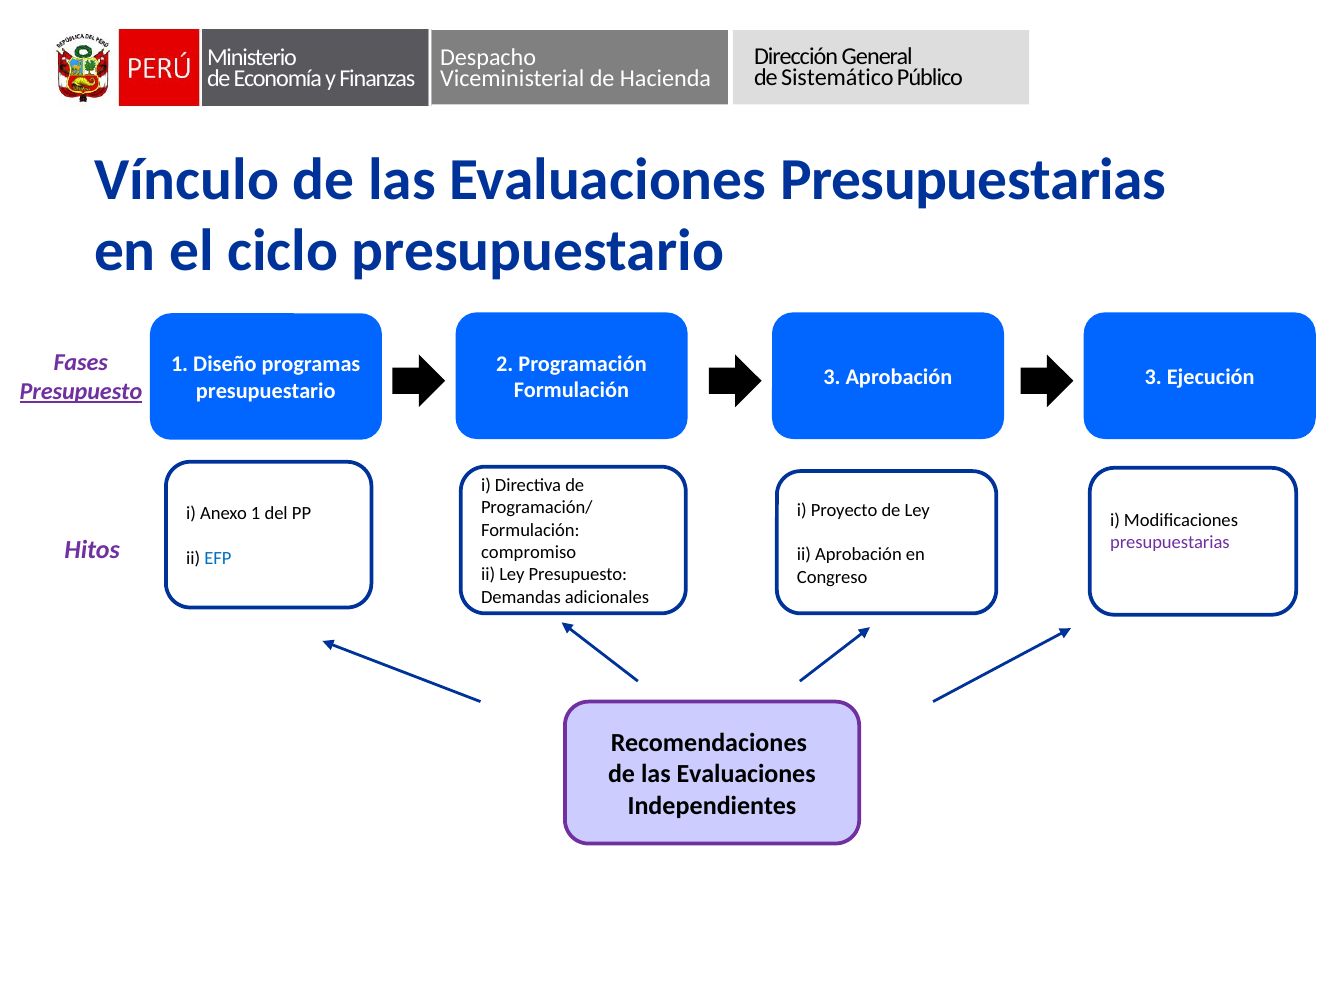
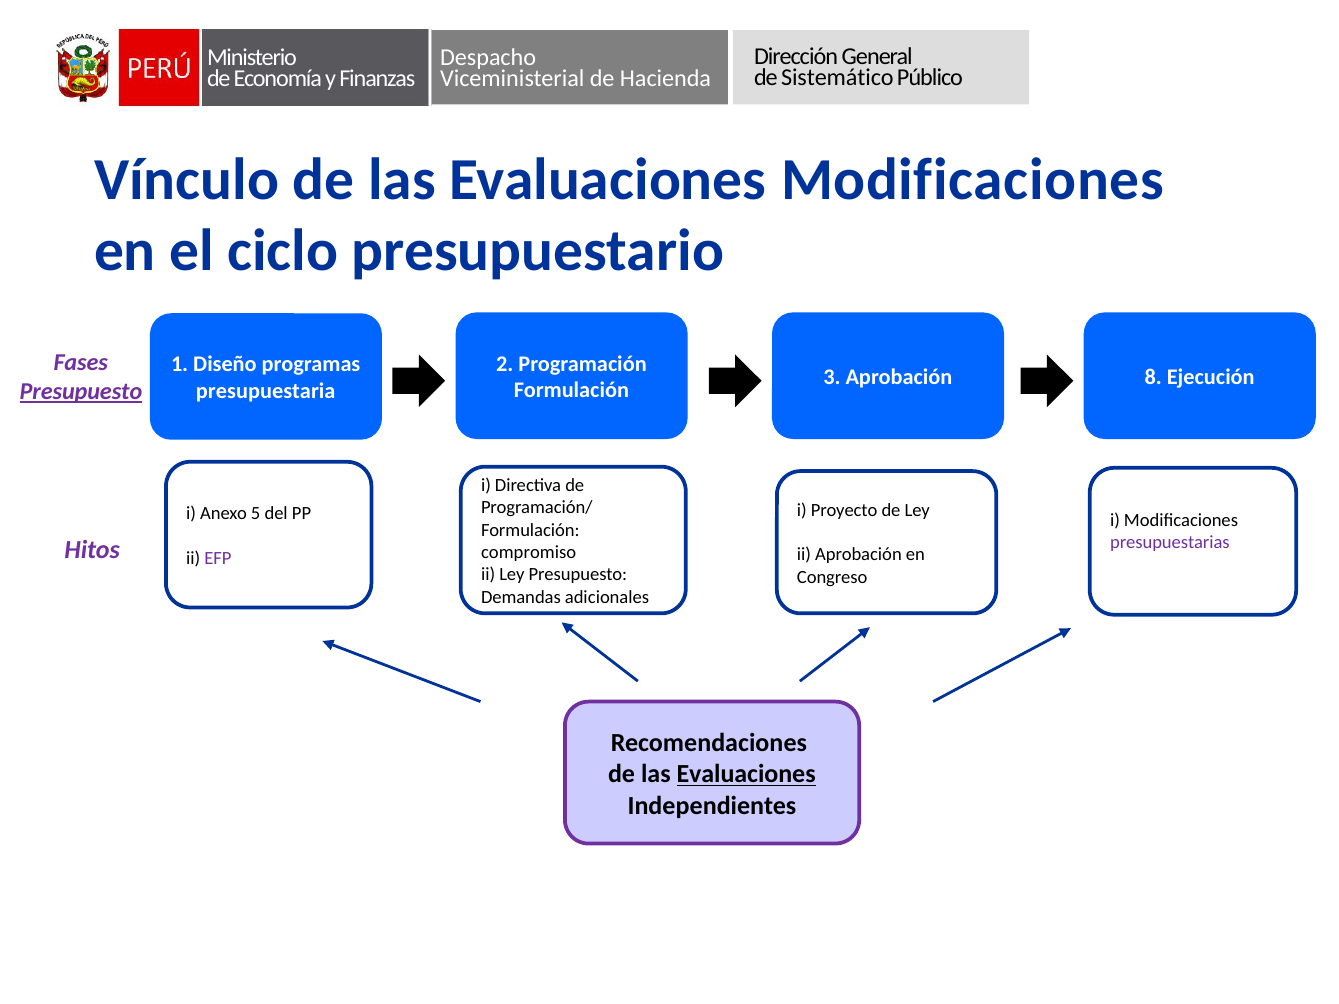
Evaluaciones Presupuestarias: Presupuestarias -> Modificaciones (972, 179)
Aprobación 3: 3 -> 8 (1153, 377)
presupuestario: presupuestario -> presupuestaria (266, 391)
Anexo 1: 1 -> 5 (256, 514)
EFP colour: blue -> purple (218, 558)
Evaluaciones underline: none -> present (746, 775)
